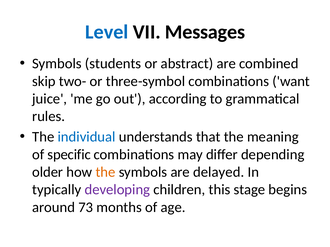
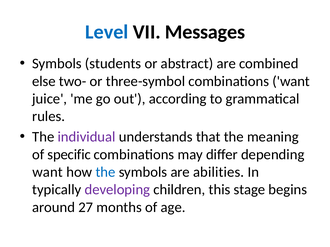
skip: skip -> else (44, 81)
individual colour: blue -> purple (87, 137)
older: older -> want (48, 172)
the colour: orange -> blue (105, 172)
delayed: delayed -> abilities (219, 172)
73: 73 -> 27 (86, 208)
